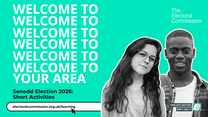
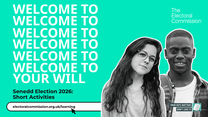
AREA: AREA -> WILL (69, 79)
